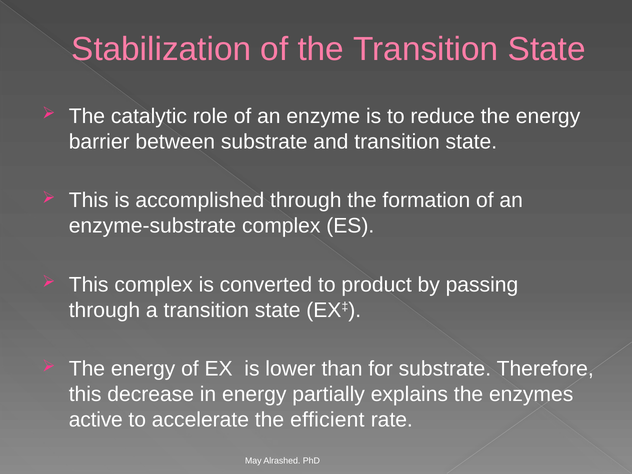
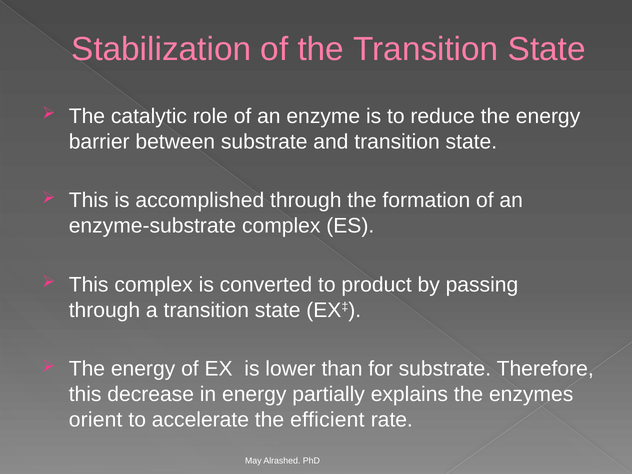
active: active -> orient (96, 420)
